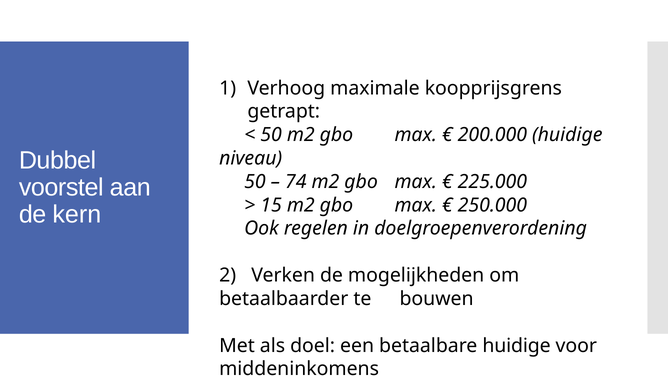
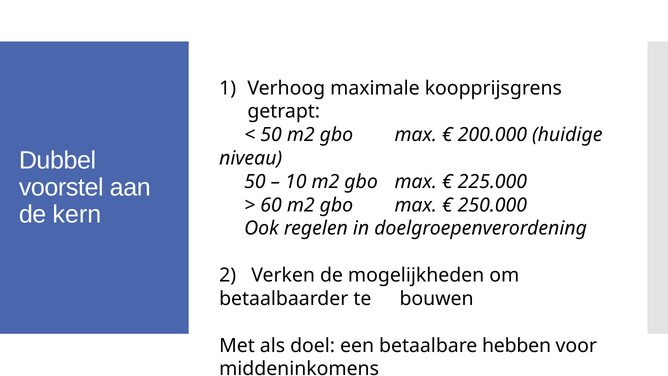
74: 74 -> 10 (296, 182)
15: 15 -> 60 (271, 205)
betaalbare huidige: huidige -> hebben (517, 345)
